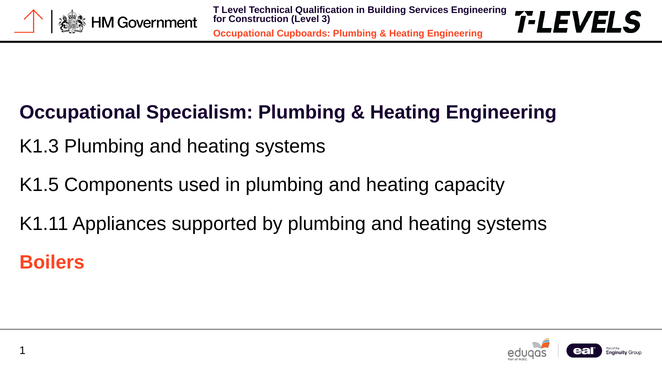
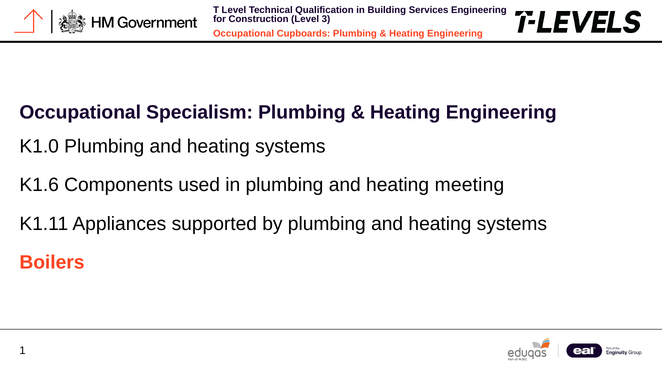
K1.3: K1.3 -> K1.0 (39, 146)
K1.5: K1.5 -> K1.6 (39, 185)
capacity: capacity -> meeting (469, 185)
